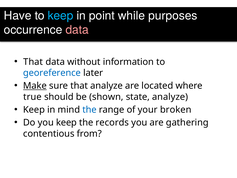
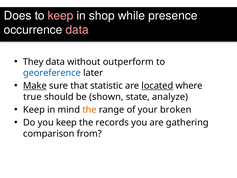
Have: Have -> Does (18, 16)
keep colour: light blue -> pink (61, 16)
point: point -> shop (102, 16)
purposes: purposes -> presence (173, 16)
That: That -> They (33, 62)
information: information -> outperform (128, 62)
that analyze: analyze -> statistic (107, 86)
located underline: none -> present (157, 86)
the colour: blue -> orange (89, 110)
contentious: contentious -> comparison (49, 133)
